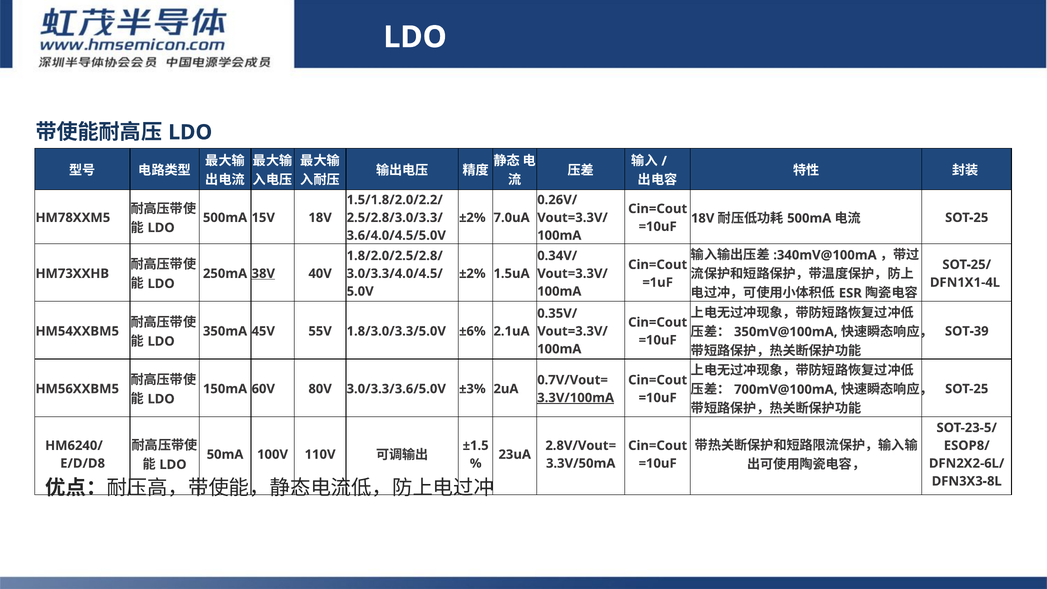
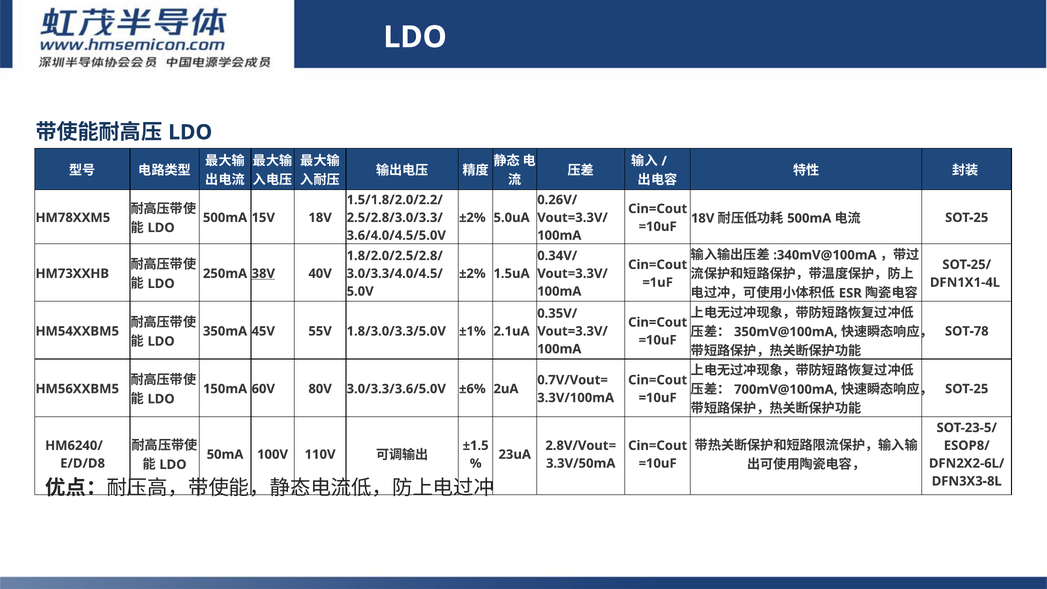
7.0uA: 7.0uA -> 5.0uA (512, 218)
±6%: ±6% -> ±1% (472, 331)
SOT-39: SOT-39 -> SOT-78 (967, 331)
±3%: ±3% -> ±6% (472, 389)
3.3V/100mA underline: present -> none (576, 398)
